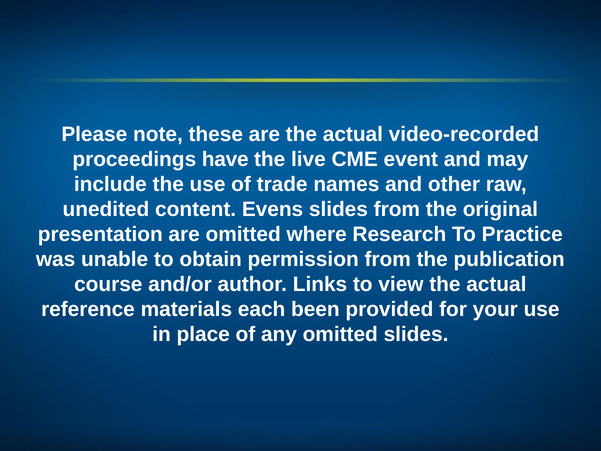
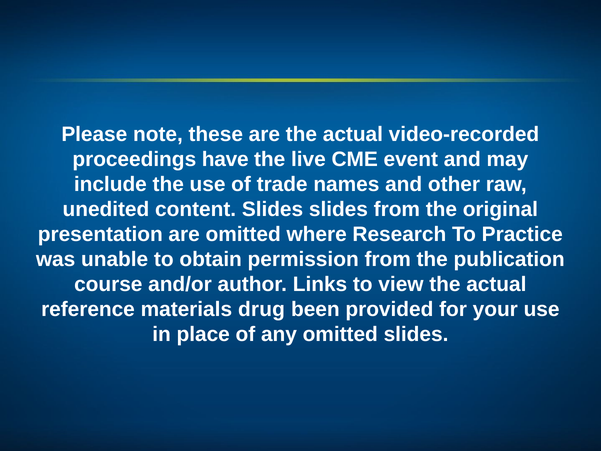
content Evens: Evens -> Slides (273, 209)
each: each -> drug (261, 309)
